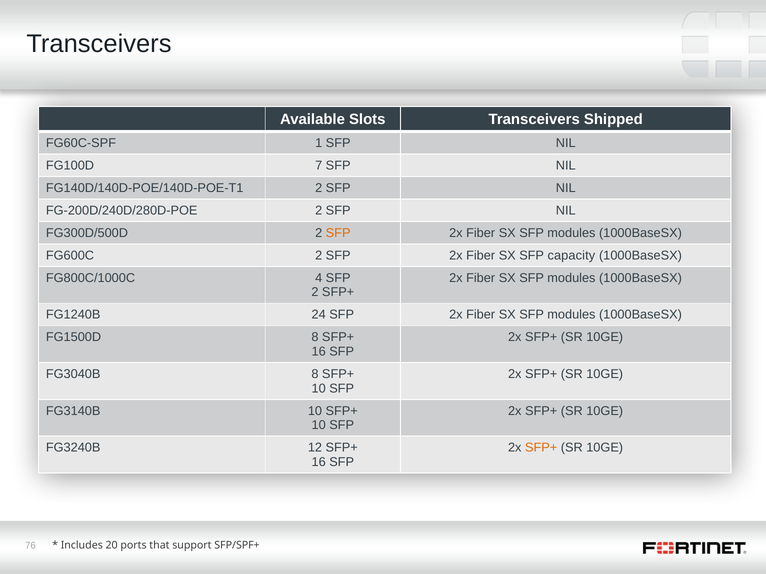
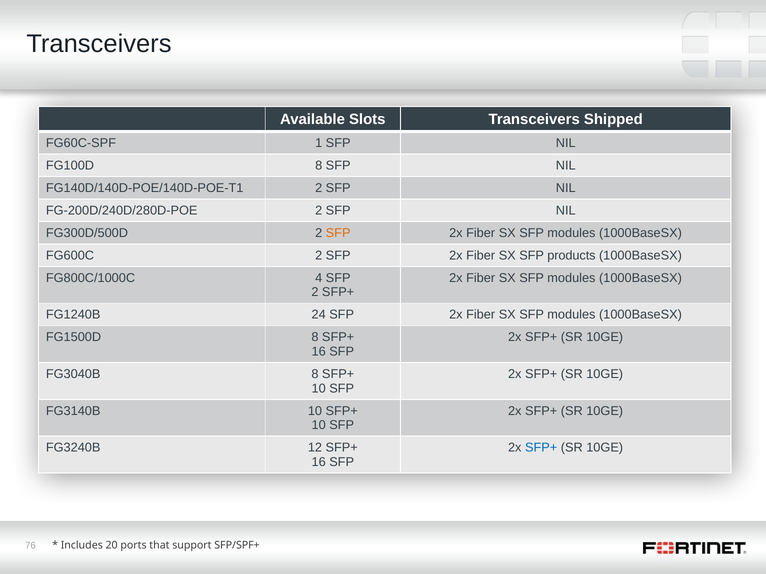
FG100D 7: 7 -> 8 (319, 166)
capacity: capacity -> products (571, 256)
SFP+ colour: orange -> blue (541, 448)
